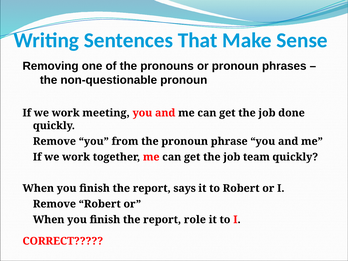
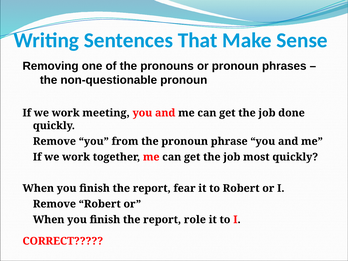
team: team -> most (256, 157)
says: says -> fear (185, 188)
